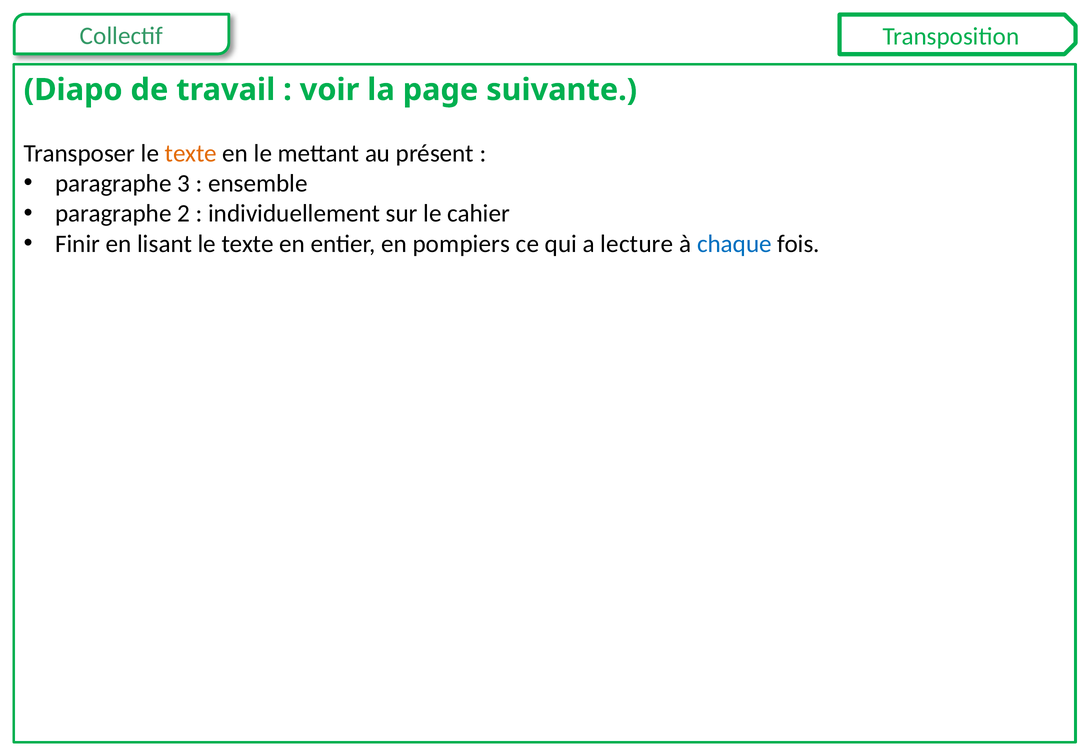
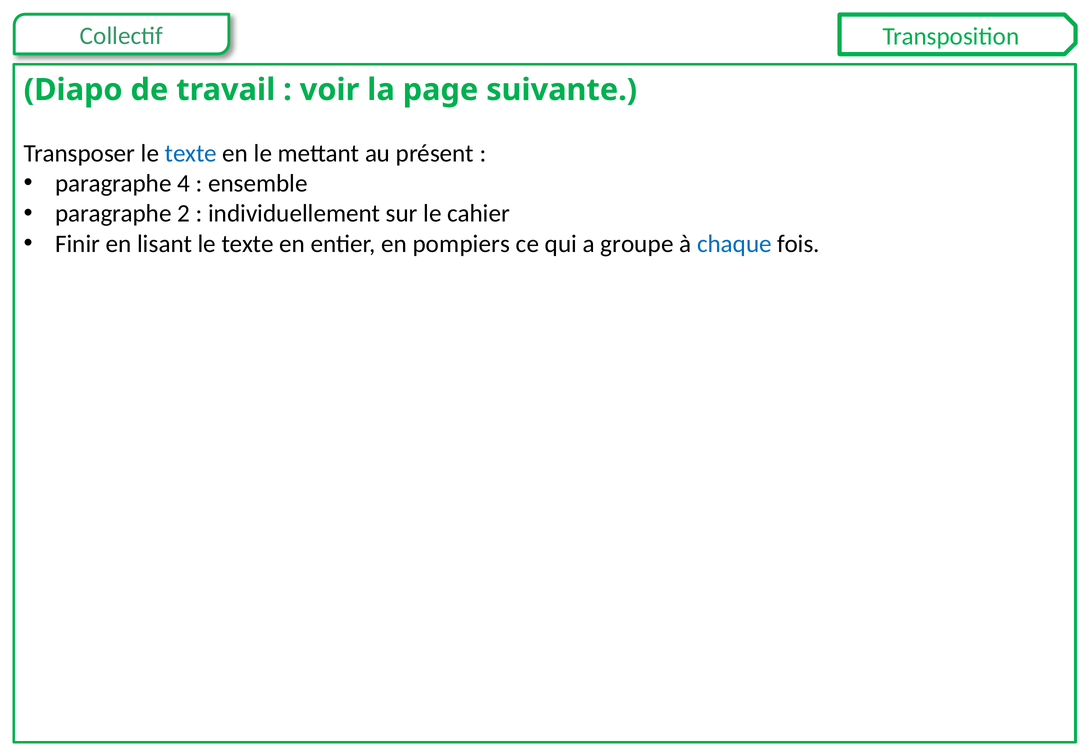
texte colour: orange -> blue (191, 153)
3: 3 -> 4 (184, 183)
lecture: lecture -> groupe (637, 244)
